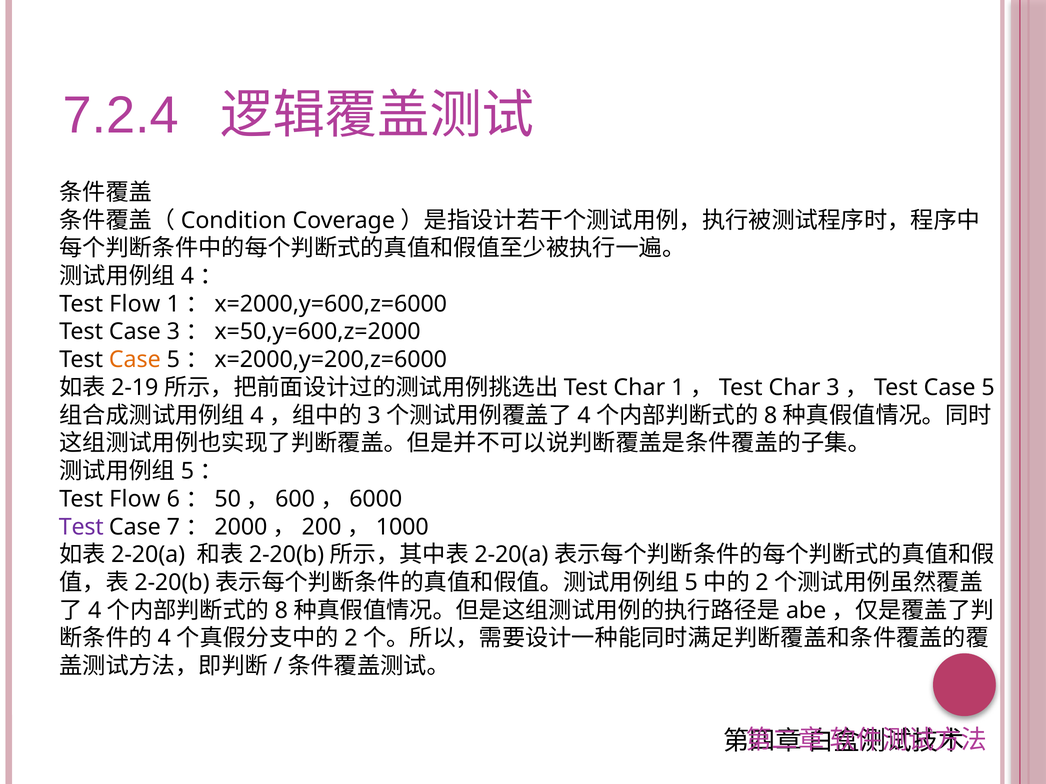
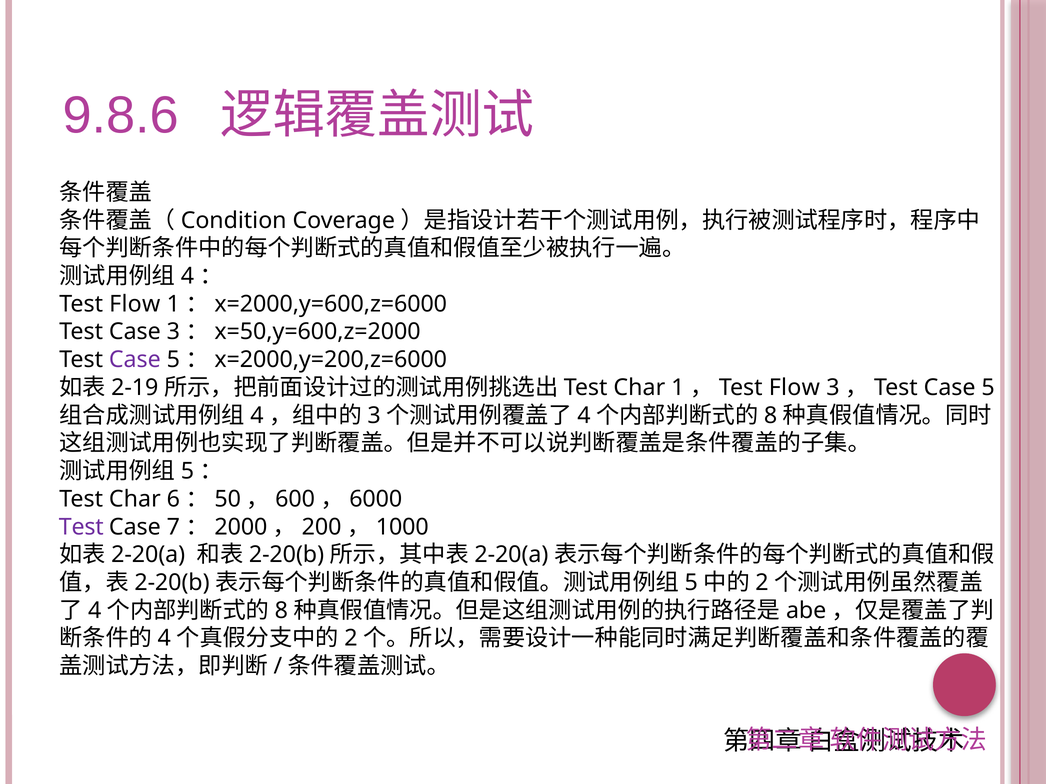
7.2.4: 7.2.4 -> 9.8.6 (121, 116)
Case colour: orange -> purple (135, 360)
1，Test Char: Char -> Flow (794, 388)
Flow: Flow -> Char (135, 499)
